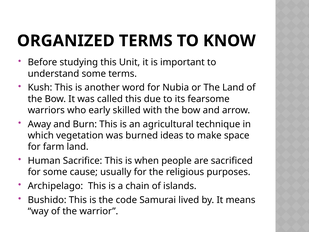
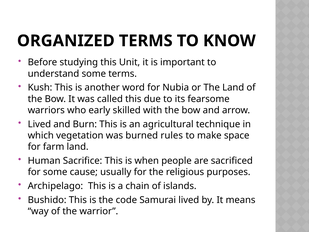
Away: Away -> Lived (39, 124)
ideas: ideas -> rules (172, 135)
